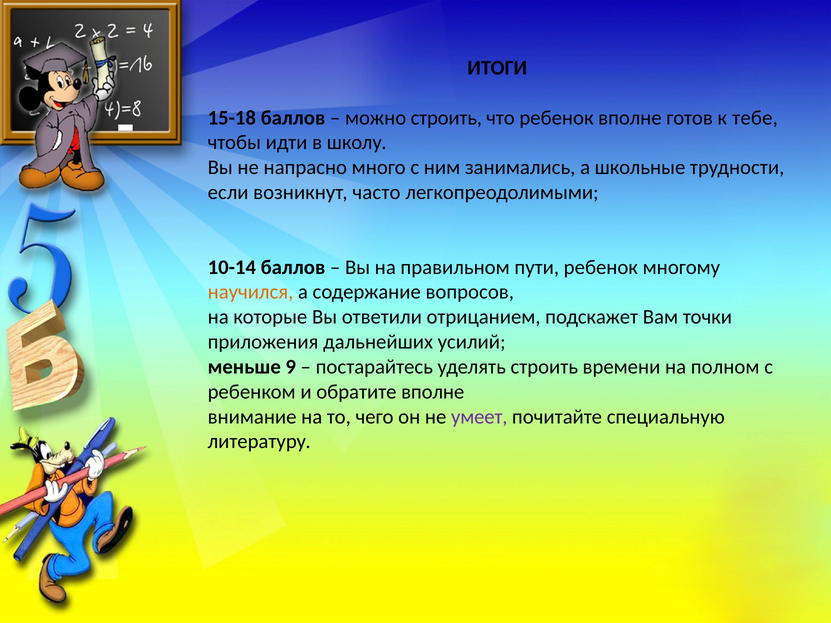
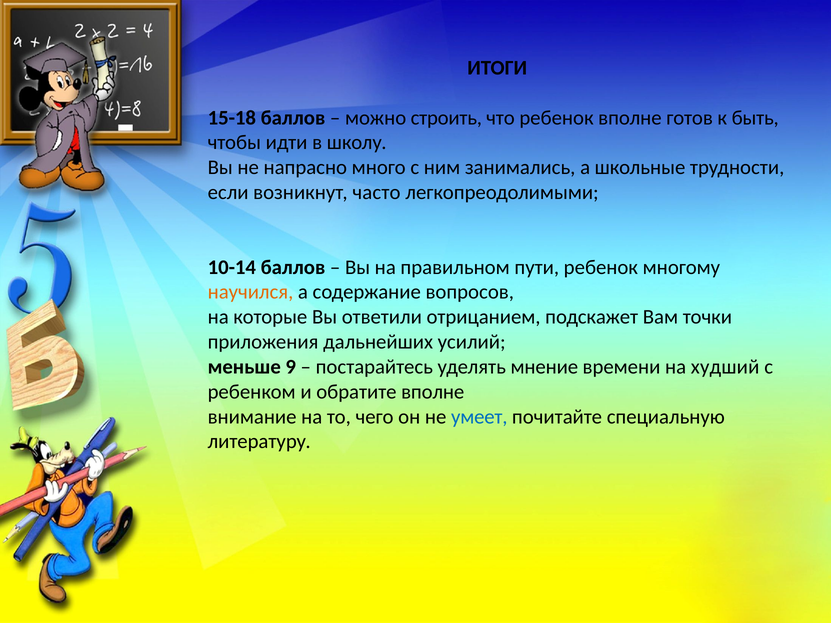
тебе: тебе -> быть (755, 118)
уделять строить: строить -> мнение (544, 367)
полном: полном -> худший (725, 367)
умеет colour: purple -> blue (479, 417)
